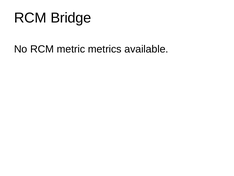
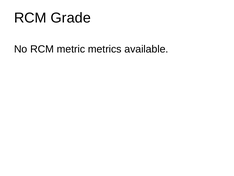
Bridge: Bridge -> Grade (71, 18)
